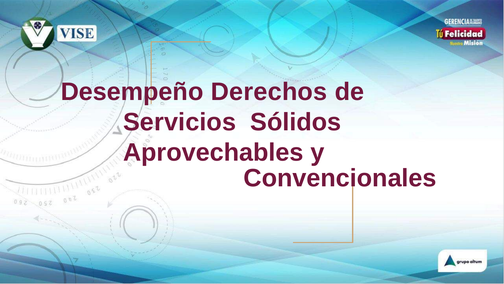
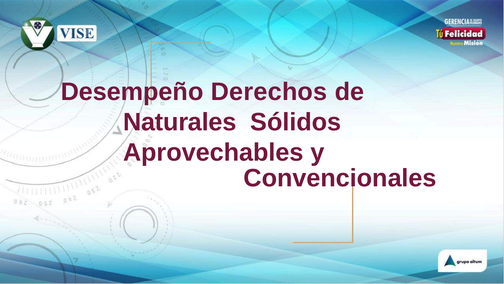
Servicios: Servicios -> Naturales (180, 122)
